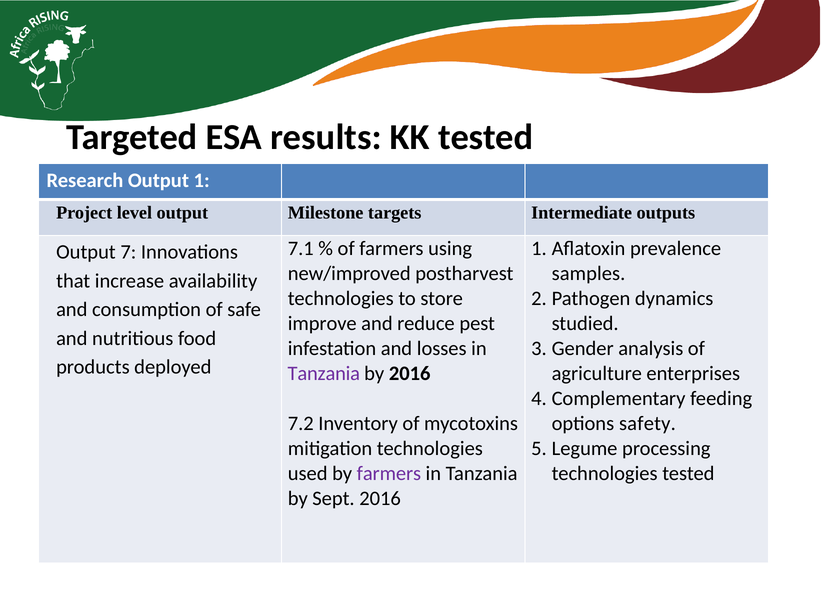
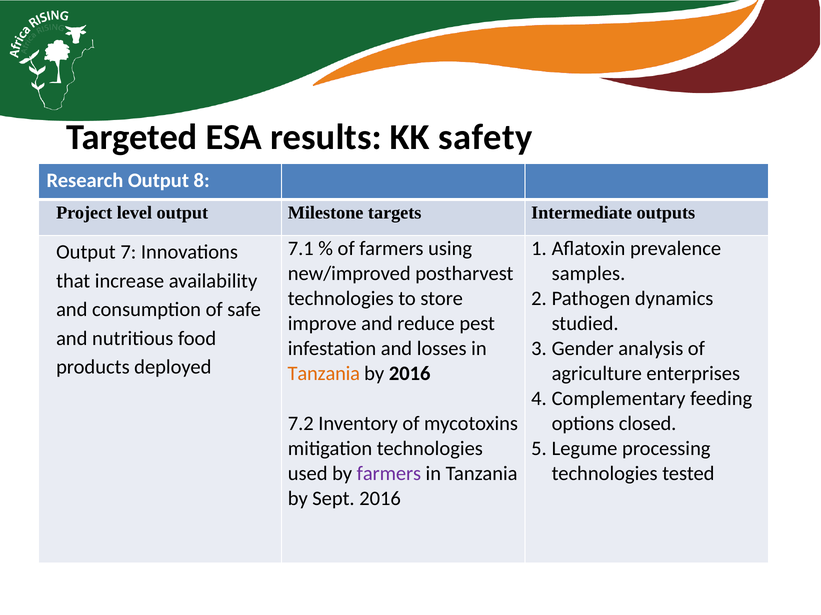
KK tested: tested -> safety (485, 137)
1: 1 -> 8 (202, 181)
Tanzania colour: purple -> orange (324, 374)
safety: safety -> closed (648, 424)
